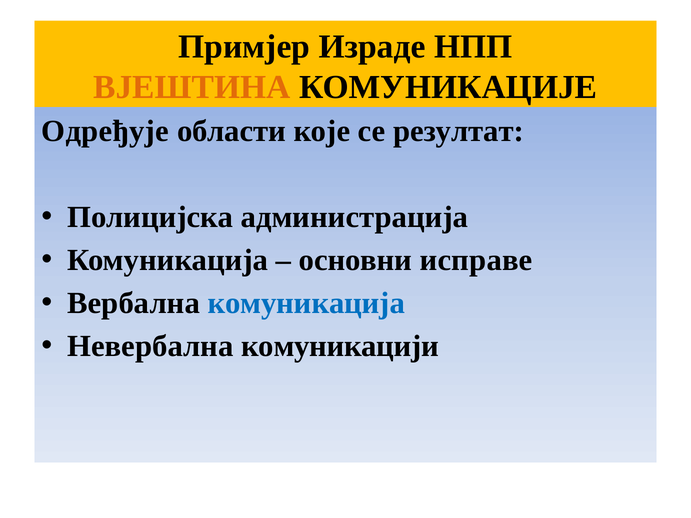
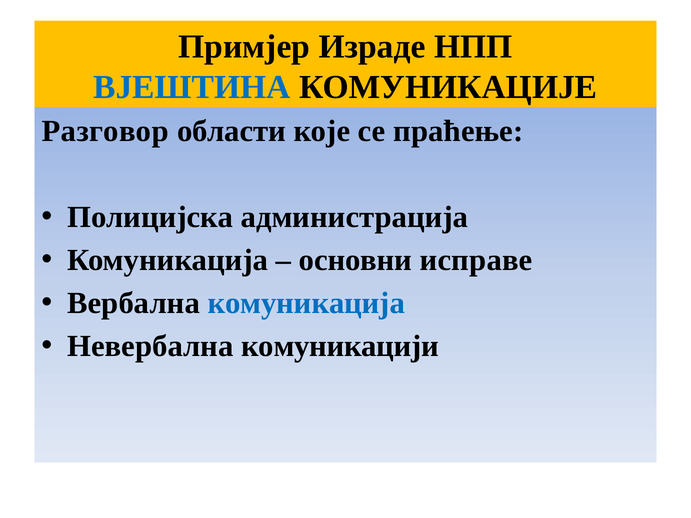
ВЈЕШТИНА colour: orange -> blue (192, 87)
Одређује: Одређује -> Разговор (105, 131)
резултат: резултат -> праћење (458, 131)
